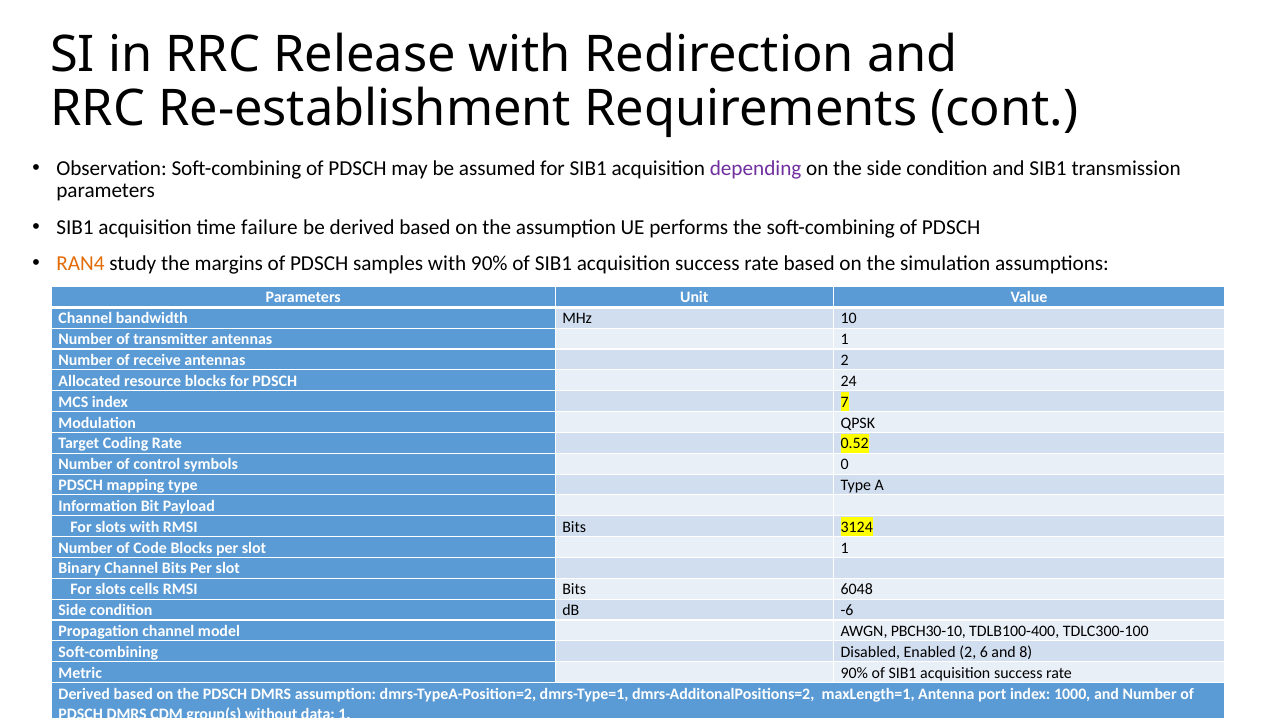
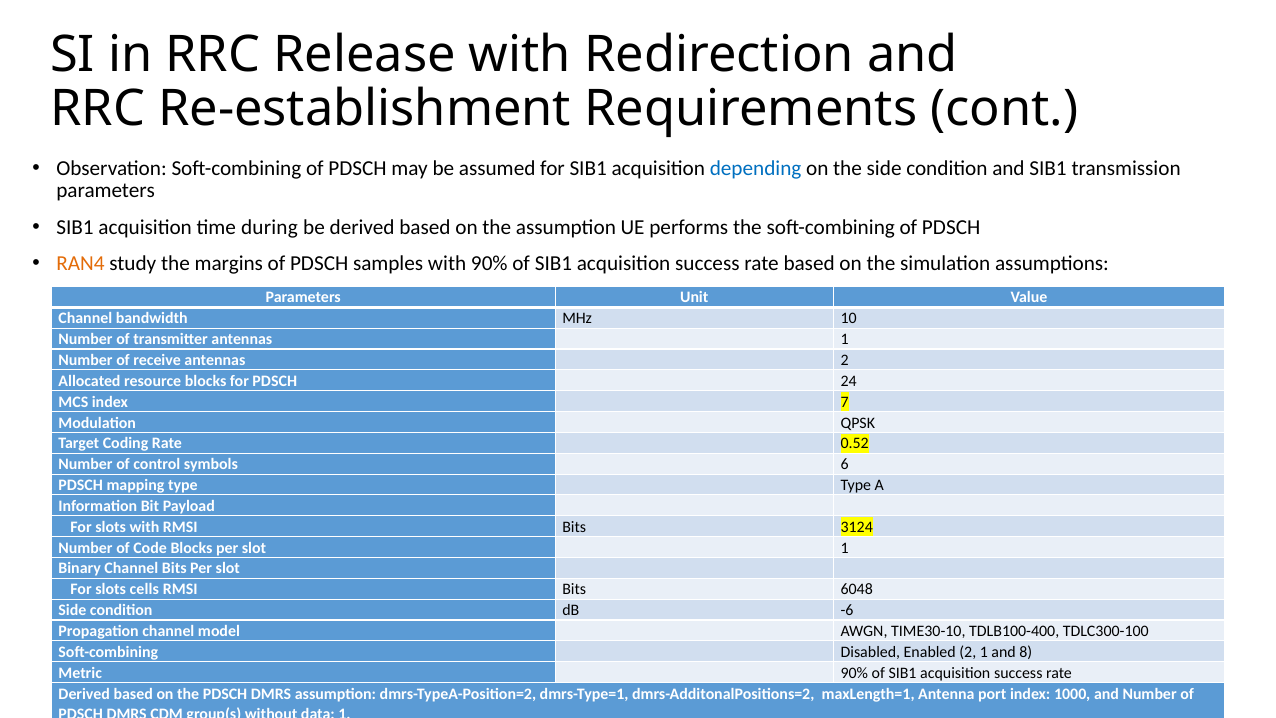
depending colour: purple -> blue (756, 168)
failure: failure -> during (269, 227)
0: 0 -> 6 (845, 464)
PBCH30-10: PBCH30-10 -> TIME30-10 (928, 631)
2 6: 6 -> 1 (984, 652)
